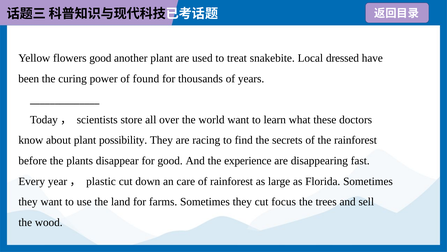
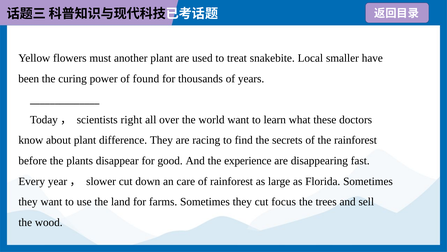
flowers good: good -> must (100, 58)
dressed: dressed -> smaller (342, 58)
store: store -> right (131, 119)
possibility: possibility -> difference (123, 140)
plastic: plastic -> slower (101, 181)
